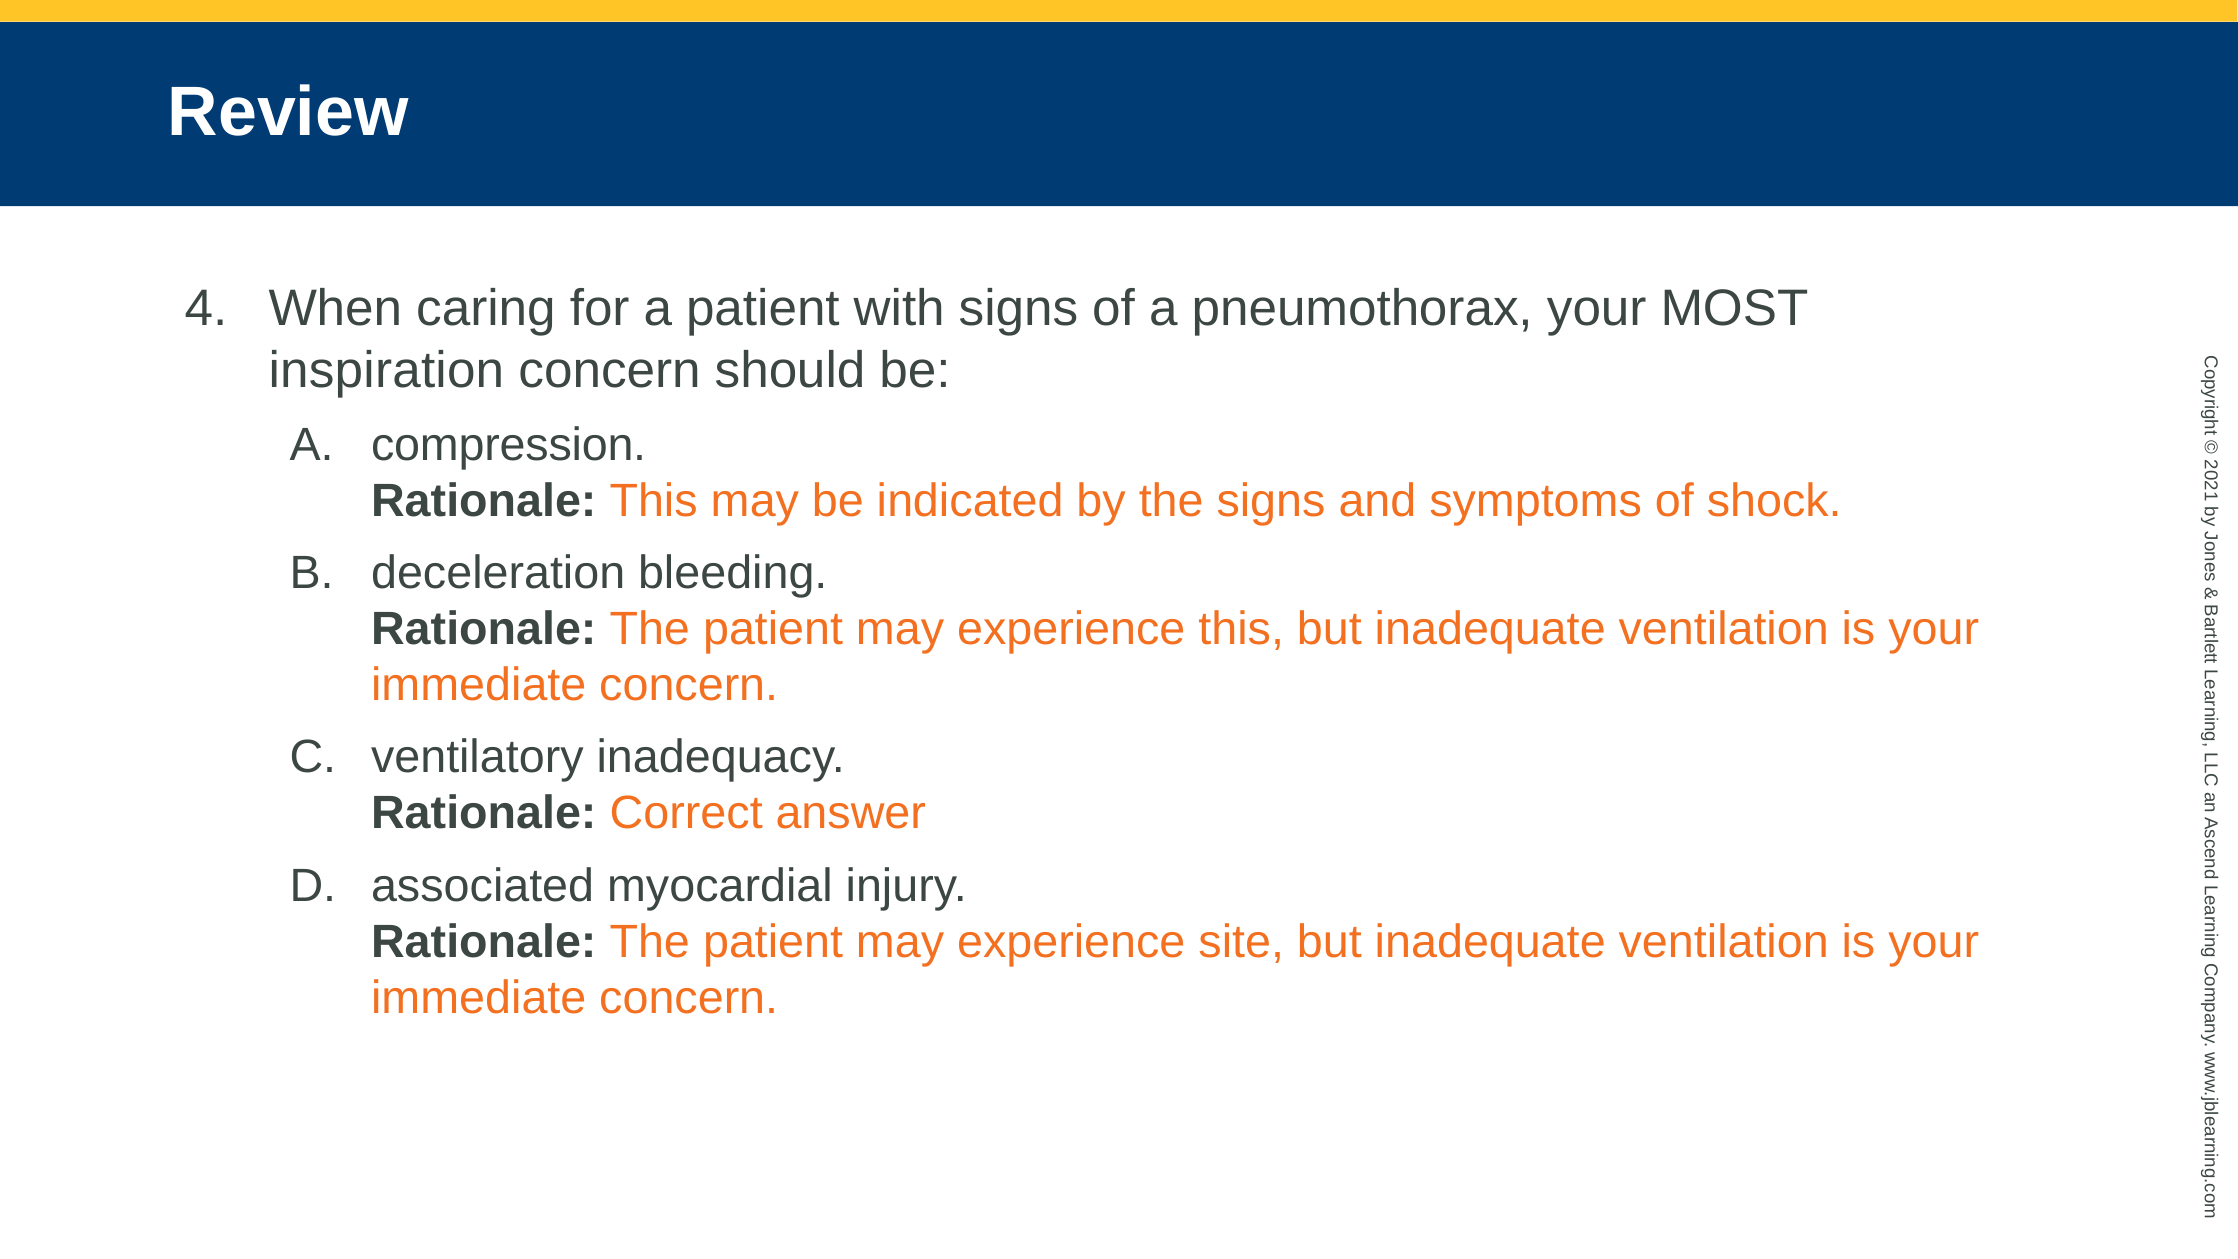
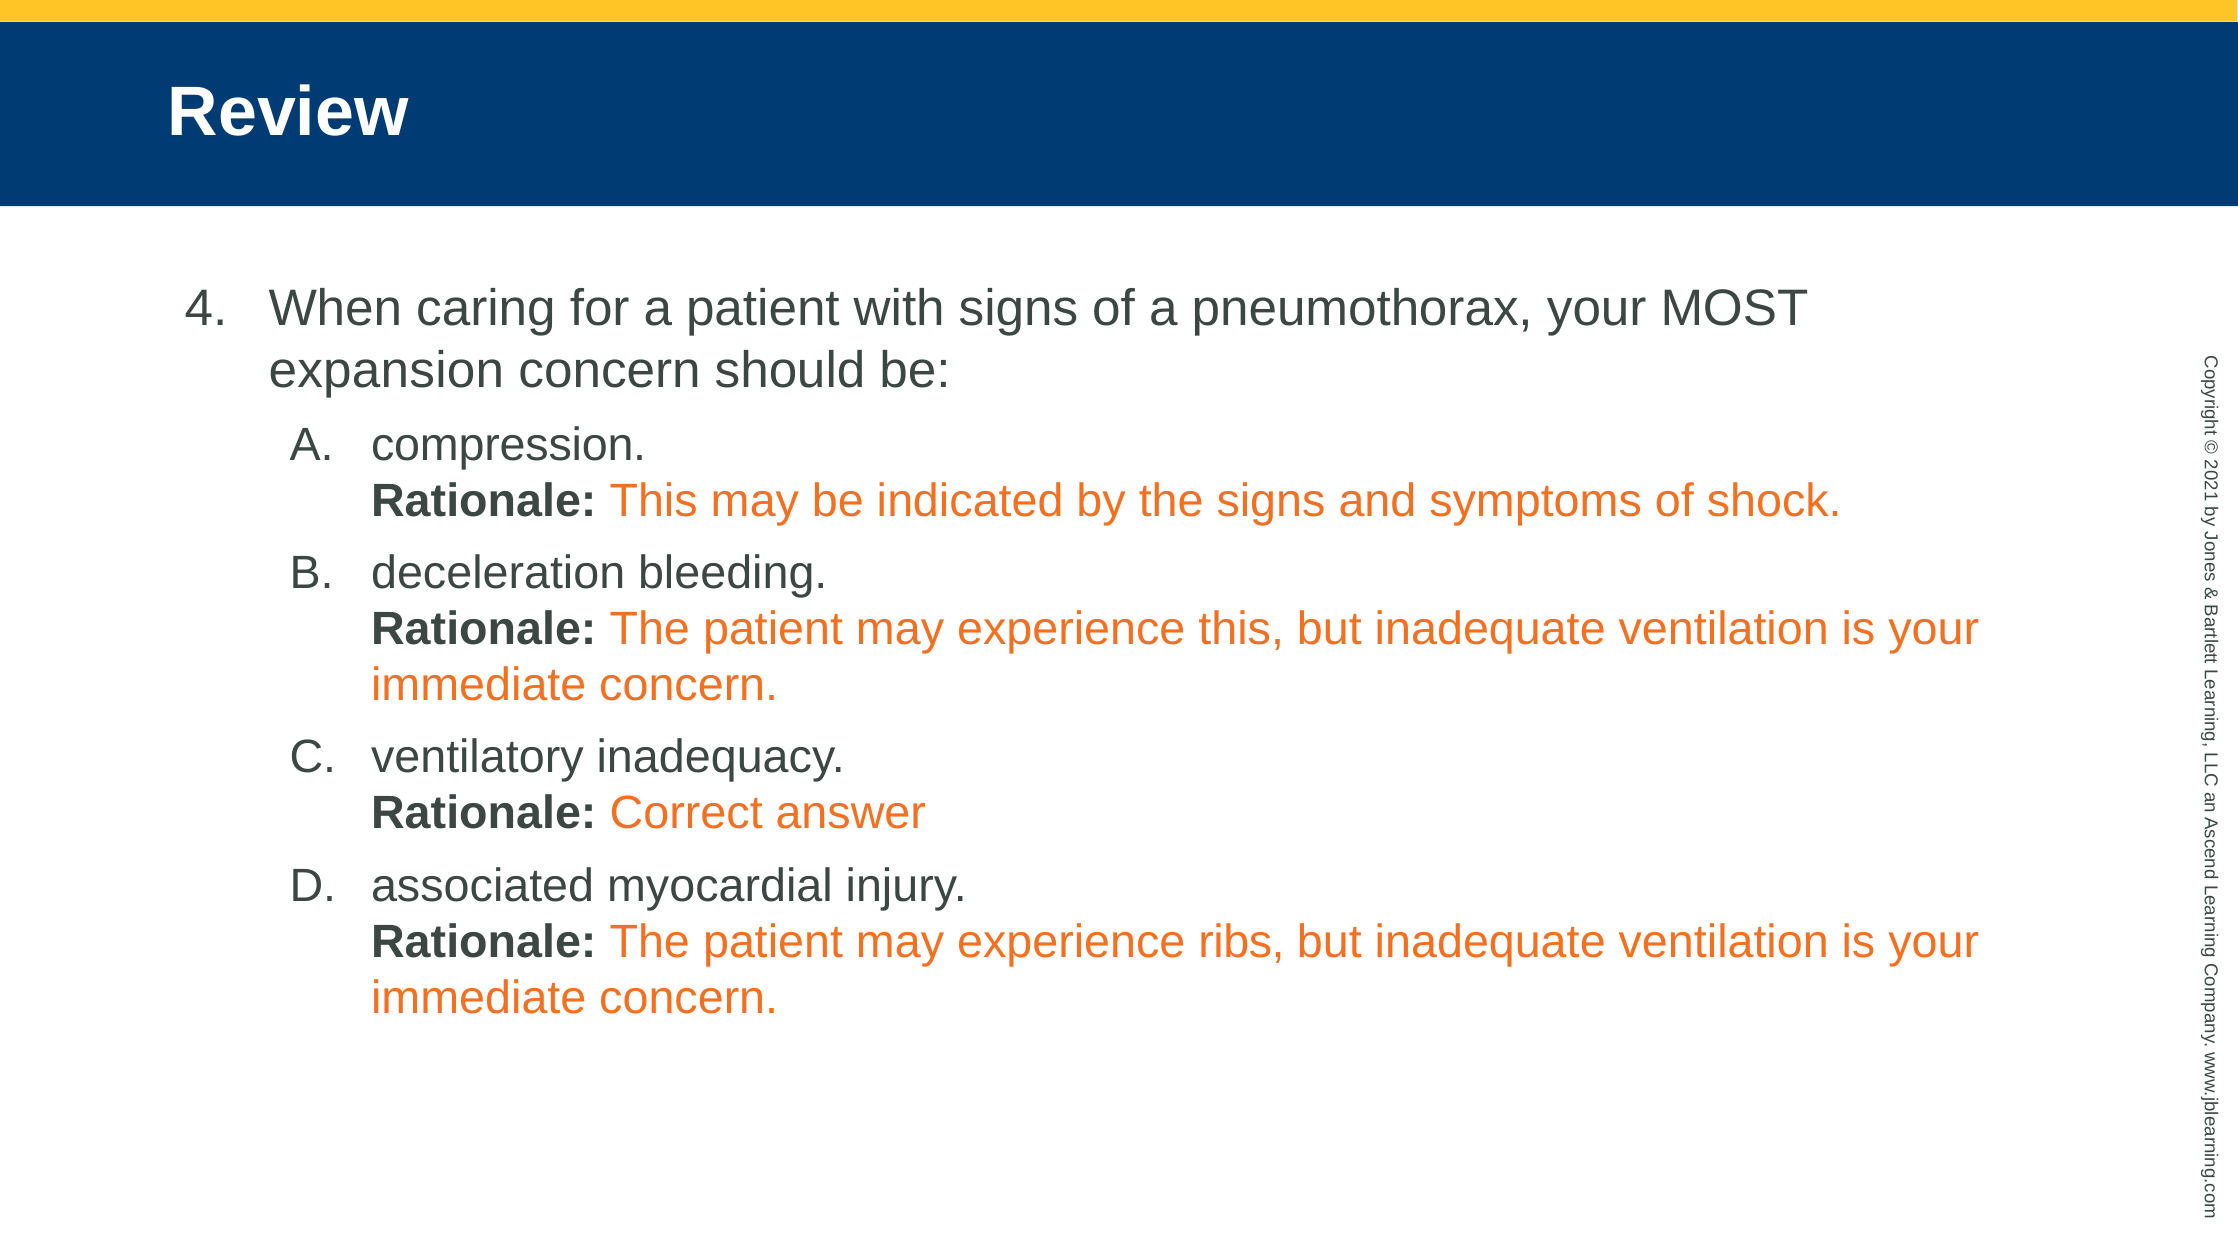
inspiration: inspiration -> expansion (386, 370)
site: site -> ribs (1241, 942)
